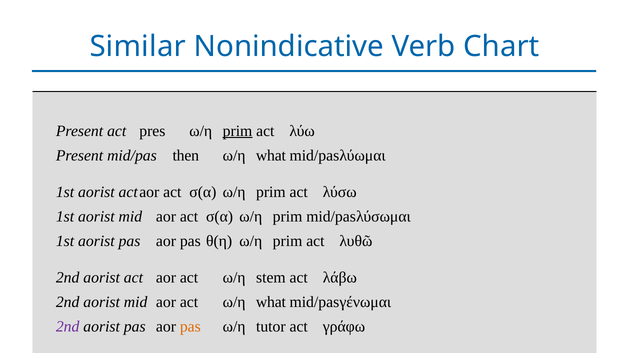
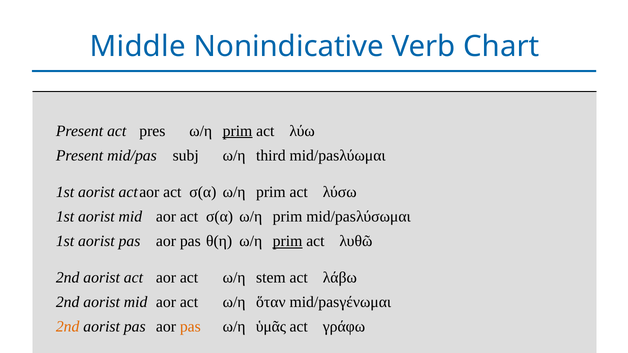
Similar: Similar -> Middle (138, 47)
then: then -> subj (186, 156)
what: what -> third (271, 156)
prim underline: none -> present (288, 241)
act ω/η what: what -> ὅταν (271, 302)
2nd colour: purple -> orange (68, 327)
tutor: tutor -> ὑμᾶς (271, 327)
